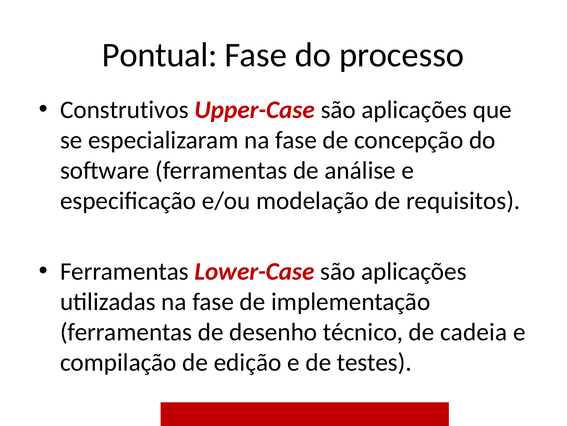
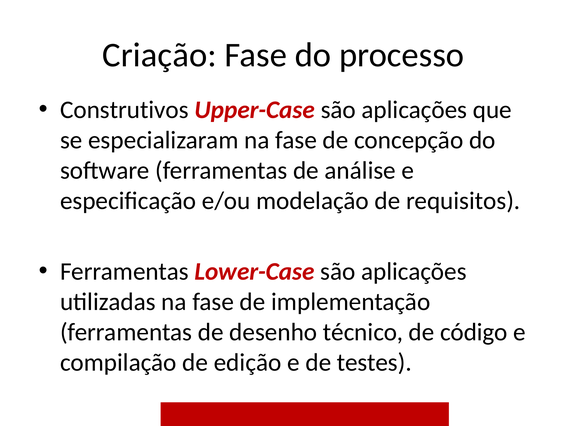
Pontual: Pontual -> Criação (159, 55)
cadeia: cadeia -> código (474, 332)
